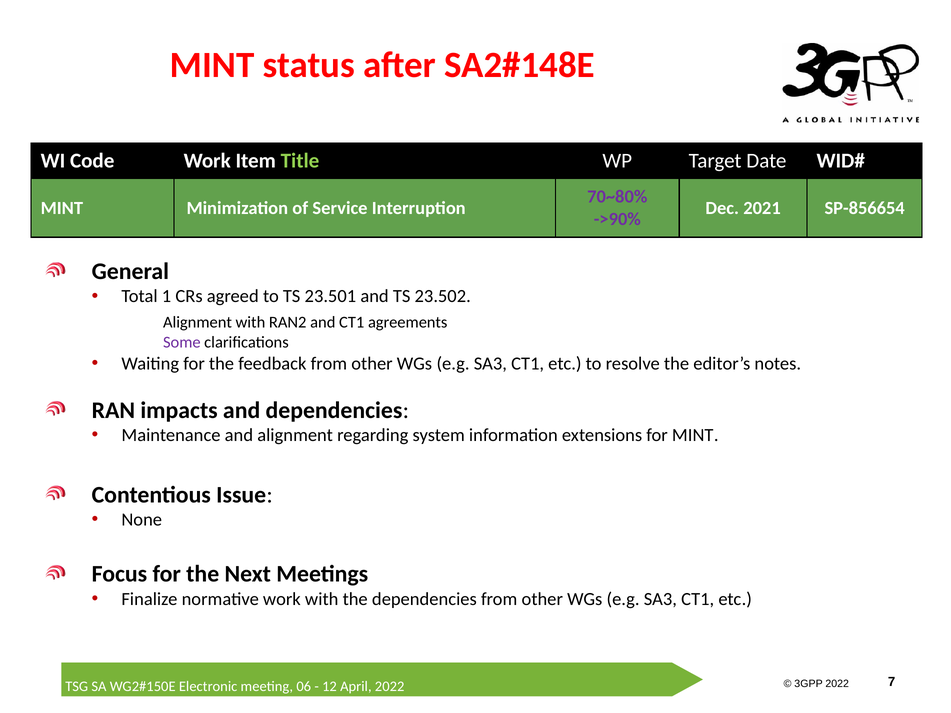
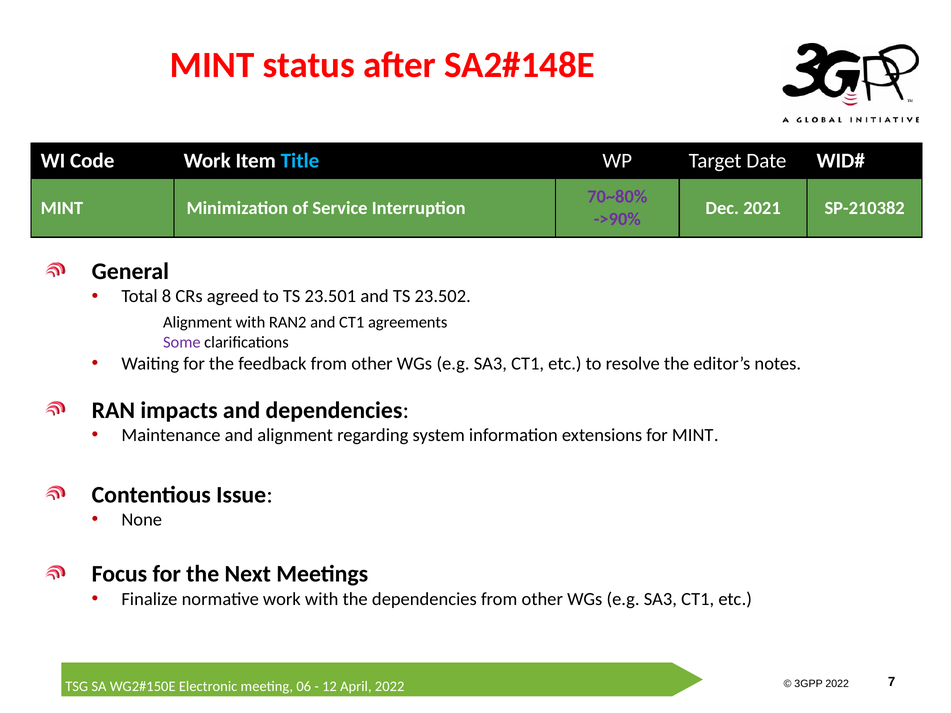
Title colour: light green -> light blue (300, 161)
SP-856654: SP-856654 -> SP-210382 (865, 208)
1: 1 -> 8 (167, 296)
